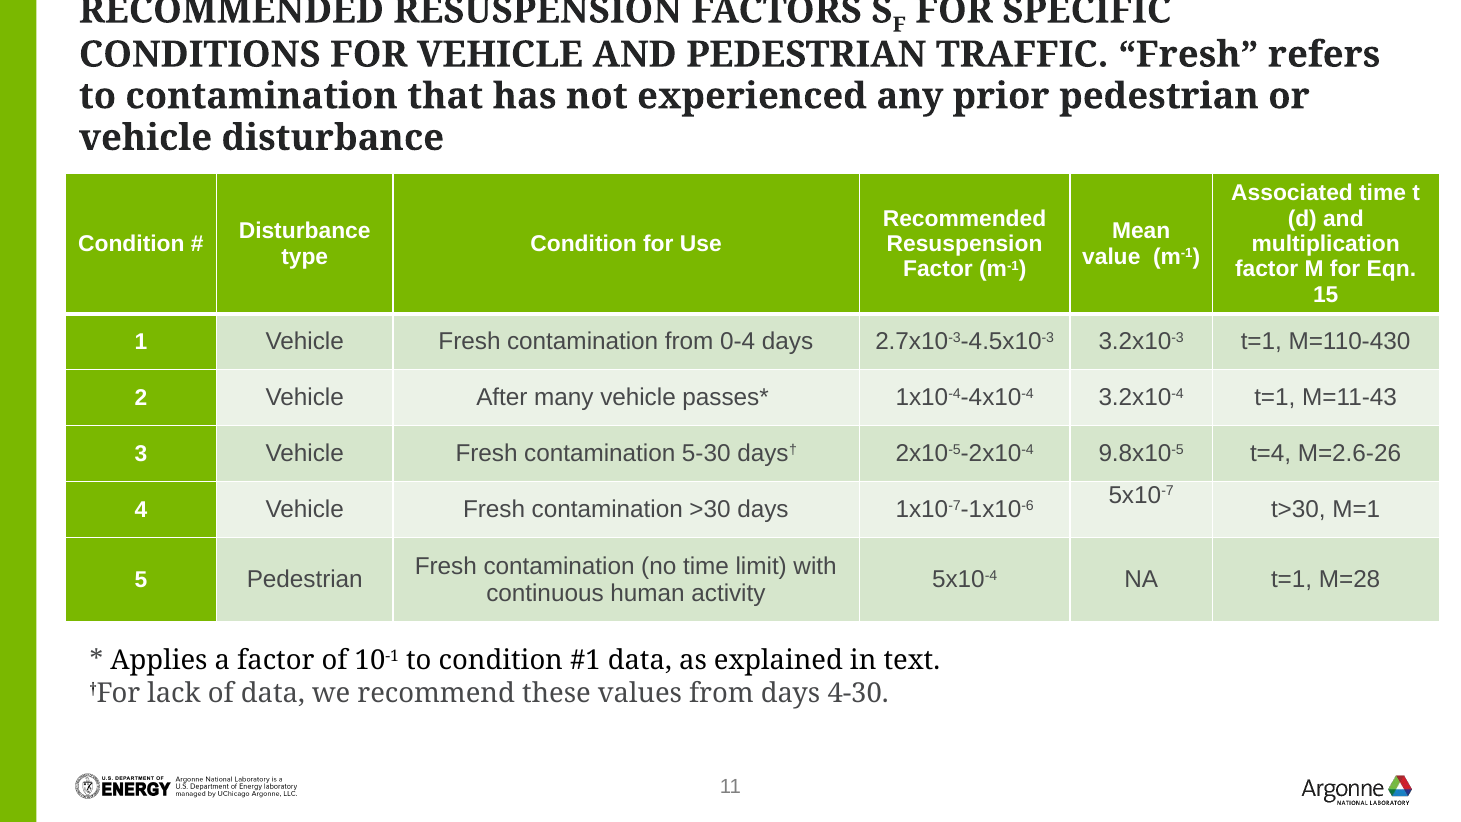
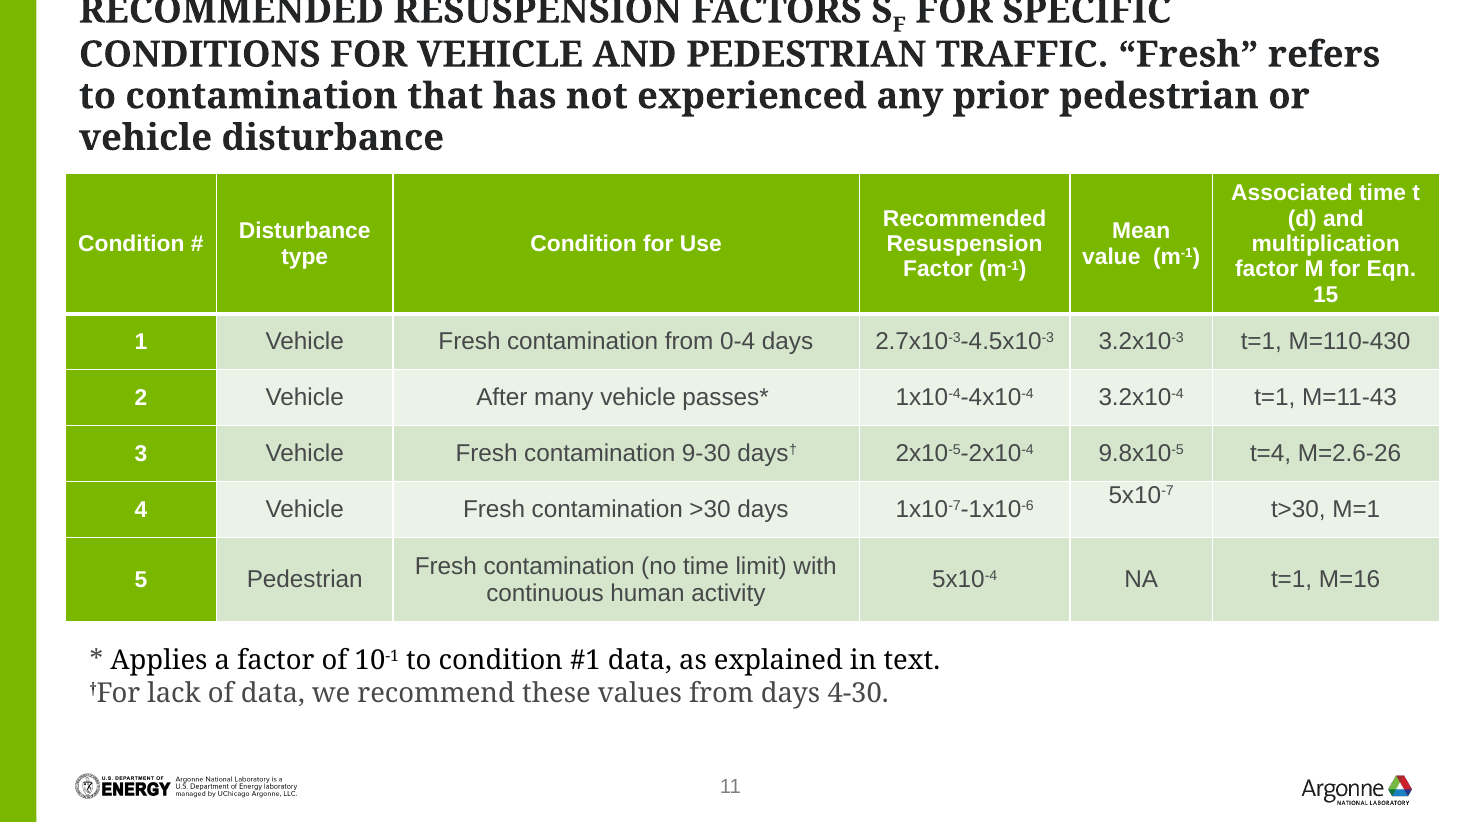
5-30: 5-30 -> 9-30 (706, 454)
M=28: M=28 -> M=16 (1350, 579)
